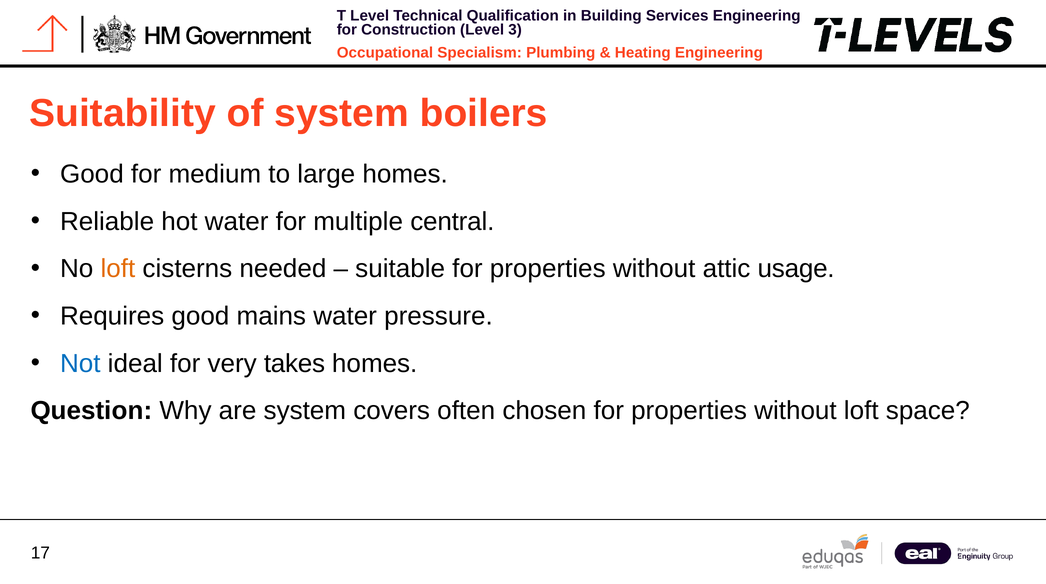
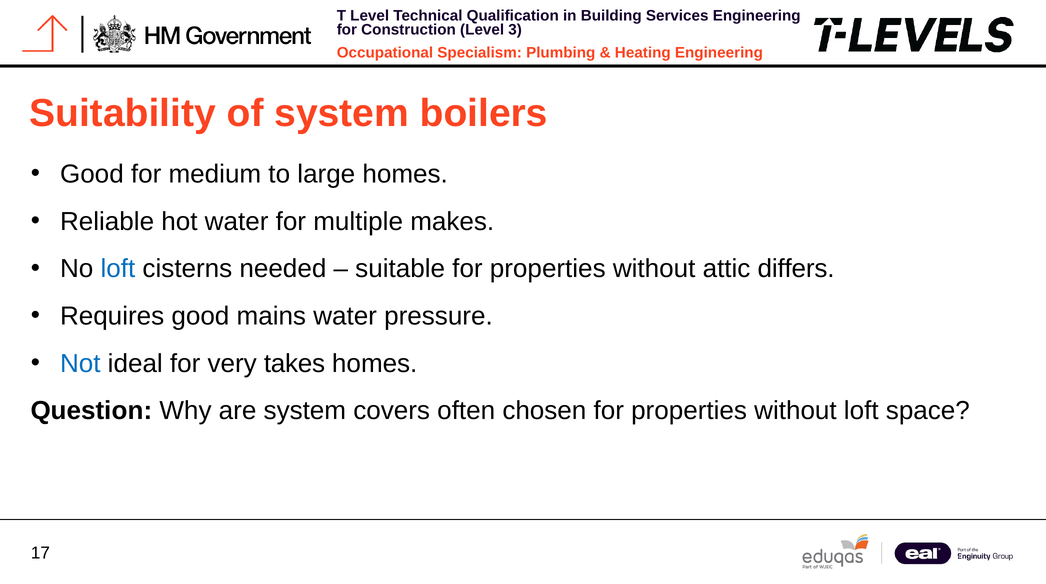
central: central -> makes (452, 222)
loft colour: orange -> blue (118, 269)
usage: usage -> differs (796, 269)
